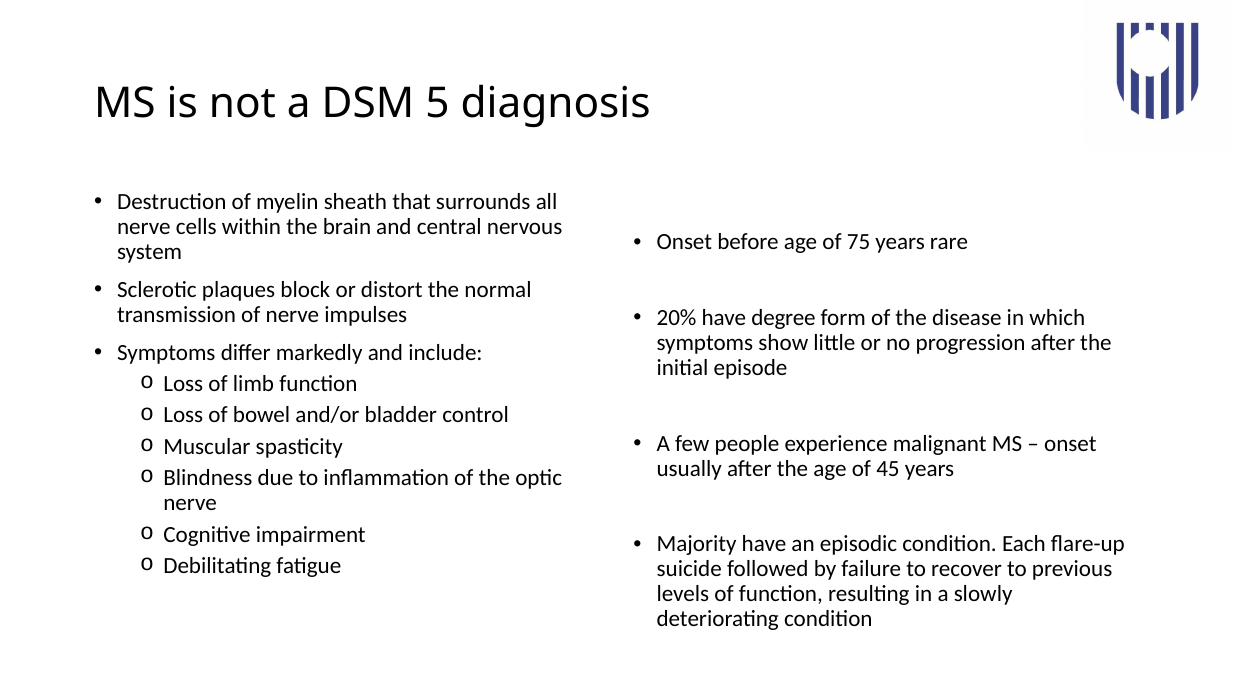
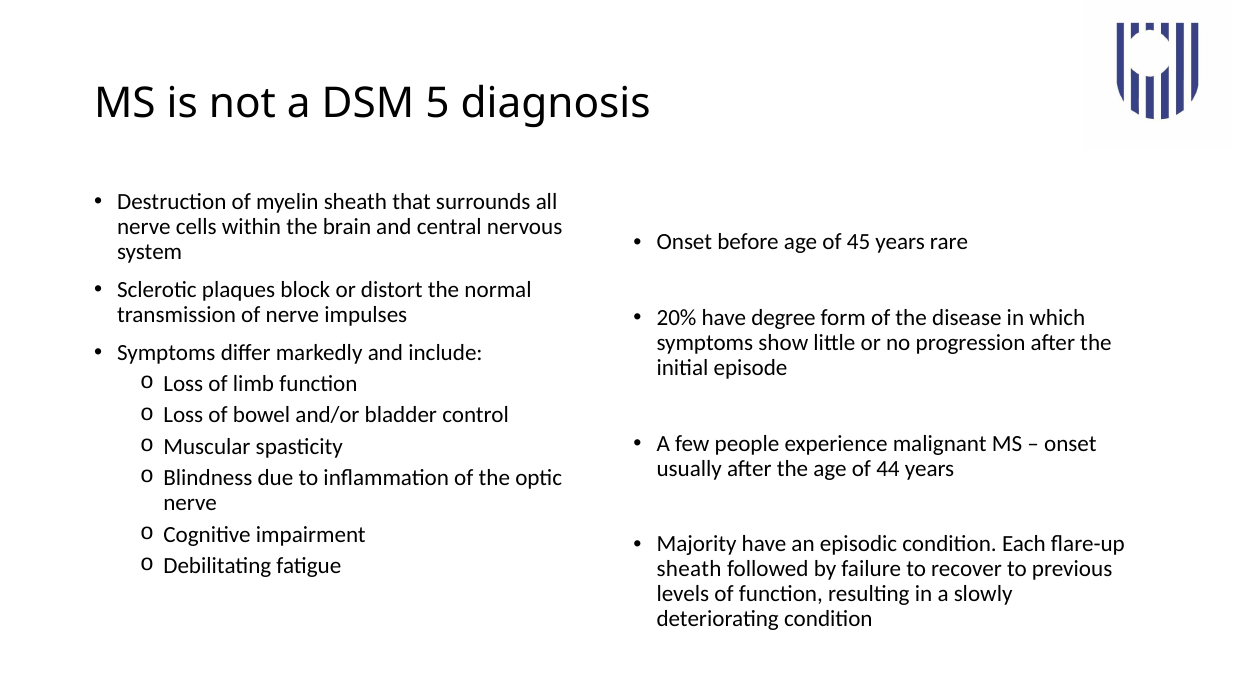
75: 75 -> 45 (859, 242)
45: 45 -> 44 (888, 468)
suicide: suicide -> sheath (689, 569)
